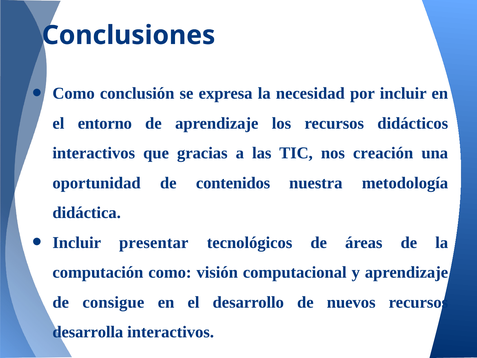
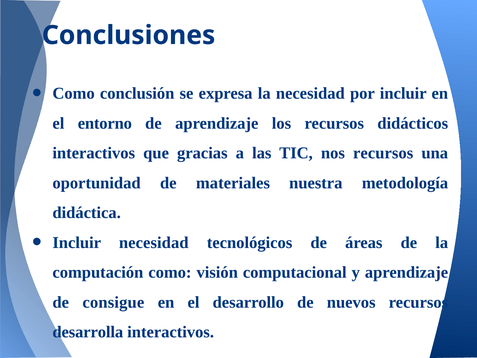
nos creación: creación -> recursos (383, 153)
contenidos: contenidos -> materiales (233, 183)
Incluir presentar: presentar -> necesidad (154, 242)
